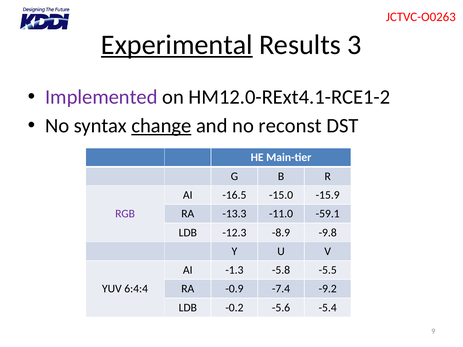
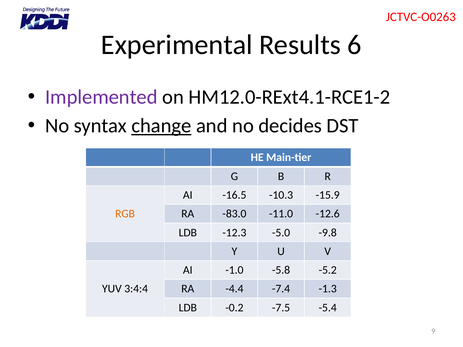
Experimental underline: present -> none (177, 45)
3: 3 -> 6 (354, 45)
reconst: reconst -> decides (290, 126)
-15.0: -15.0 -> -10.3 (281, 195)
RGB colour: purple -> orange (125, 214)
-13.3: -13.3 -> -83.0 (234, 214)
-59.1: -59.1 -> -12.6 (328, 214)
-8.9: -8.9 -> -5.0 (281, 233)
-1.3: -1.3 -> -1.0 (234, 270)
-5.5: -5.5 -> -5.2 (328, 270)
6:4:4: 6:4:4 -> 3:4:4 (136, 289)
-0.9: -0.9 -> -4.4 (234, 289)
-9.2: -9.2 -> -1.3 (328, 289)
-5.6: -5.6 -> -7.5 (281, 308)
